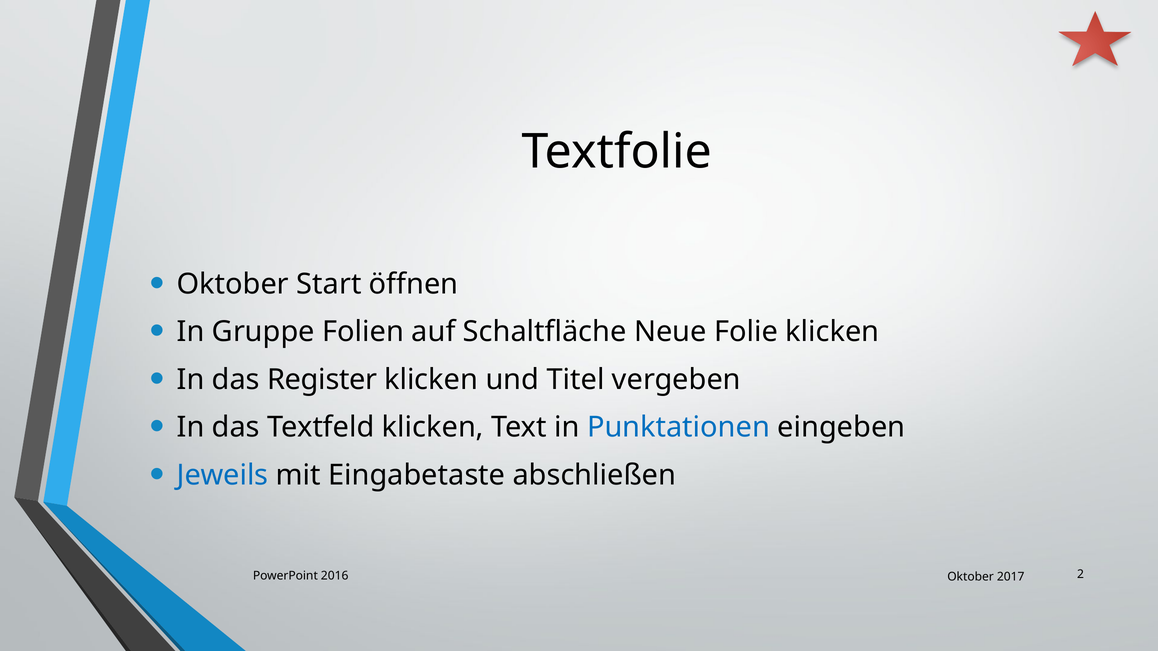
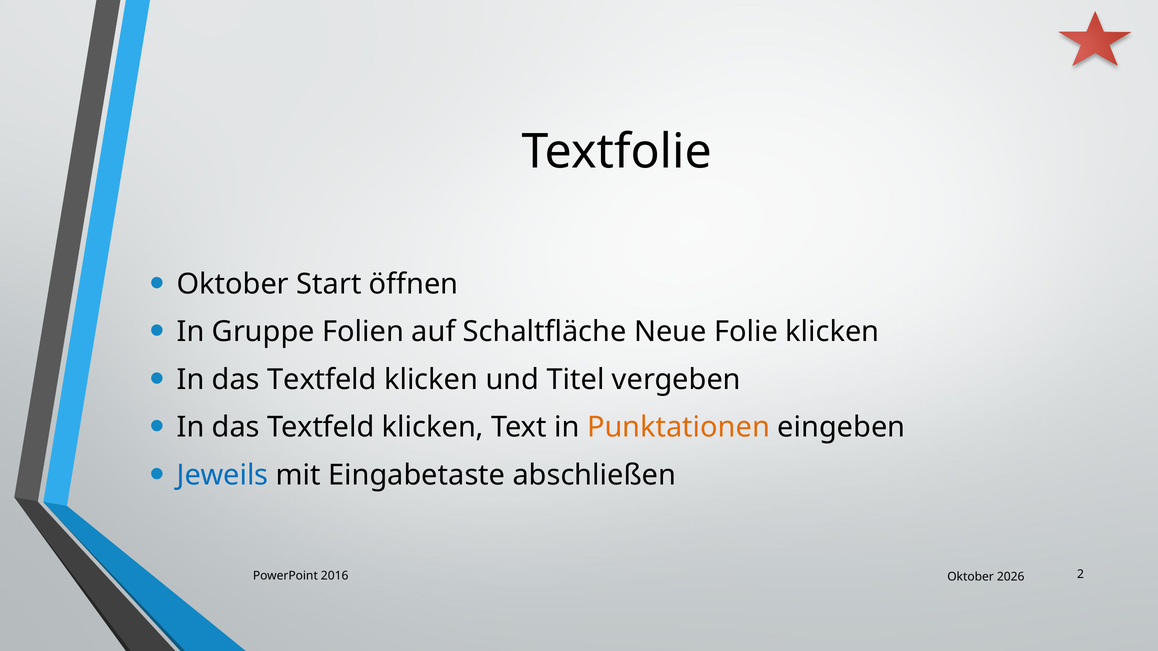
Register: Register -> Textfeld (322, 380)
Punktationen colour: blue -> orange (679, 428)
2017: 2017 -> 2026 (1011, 577)
